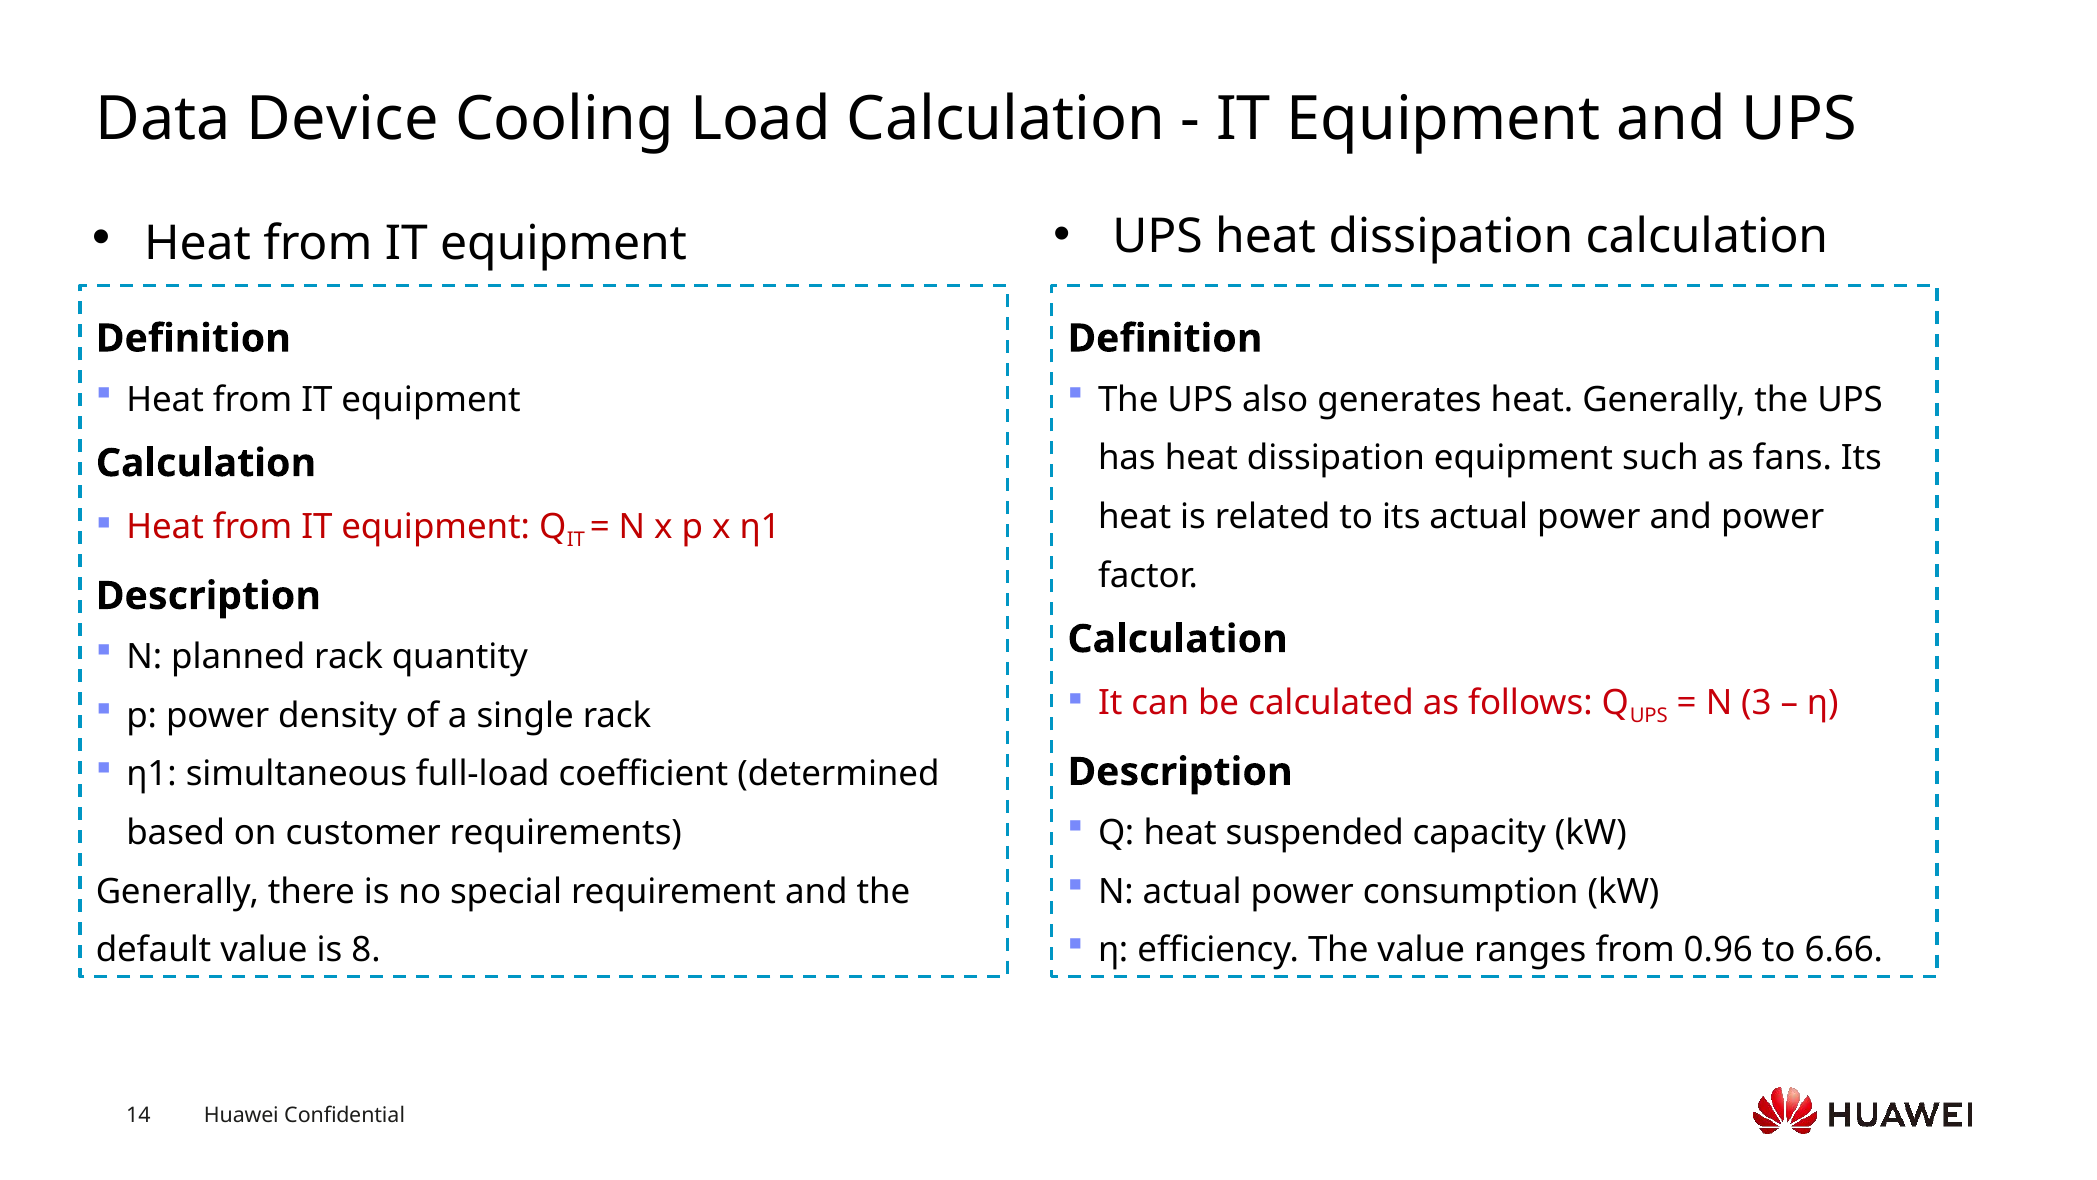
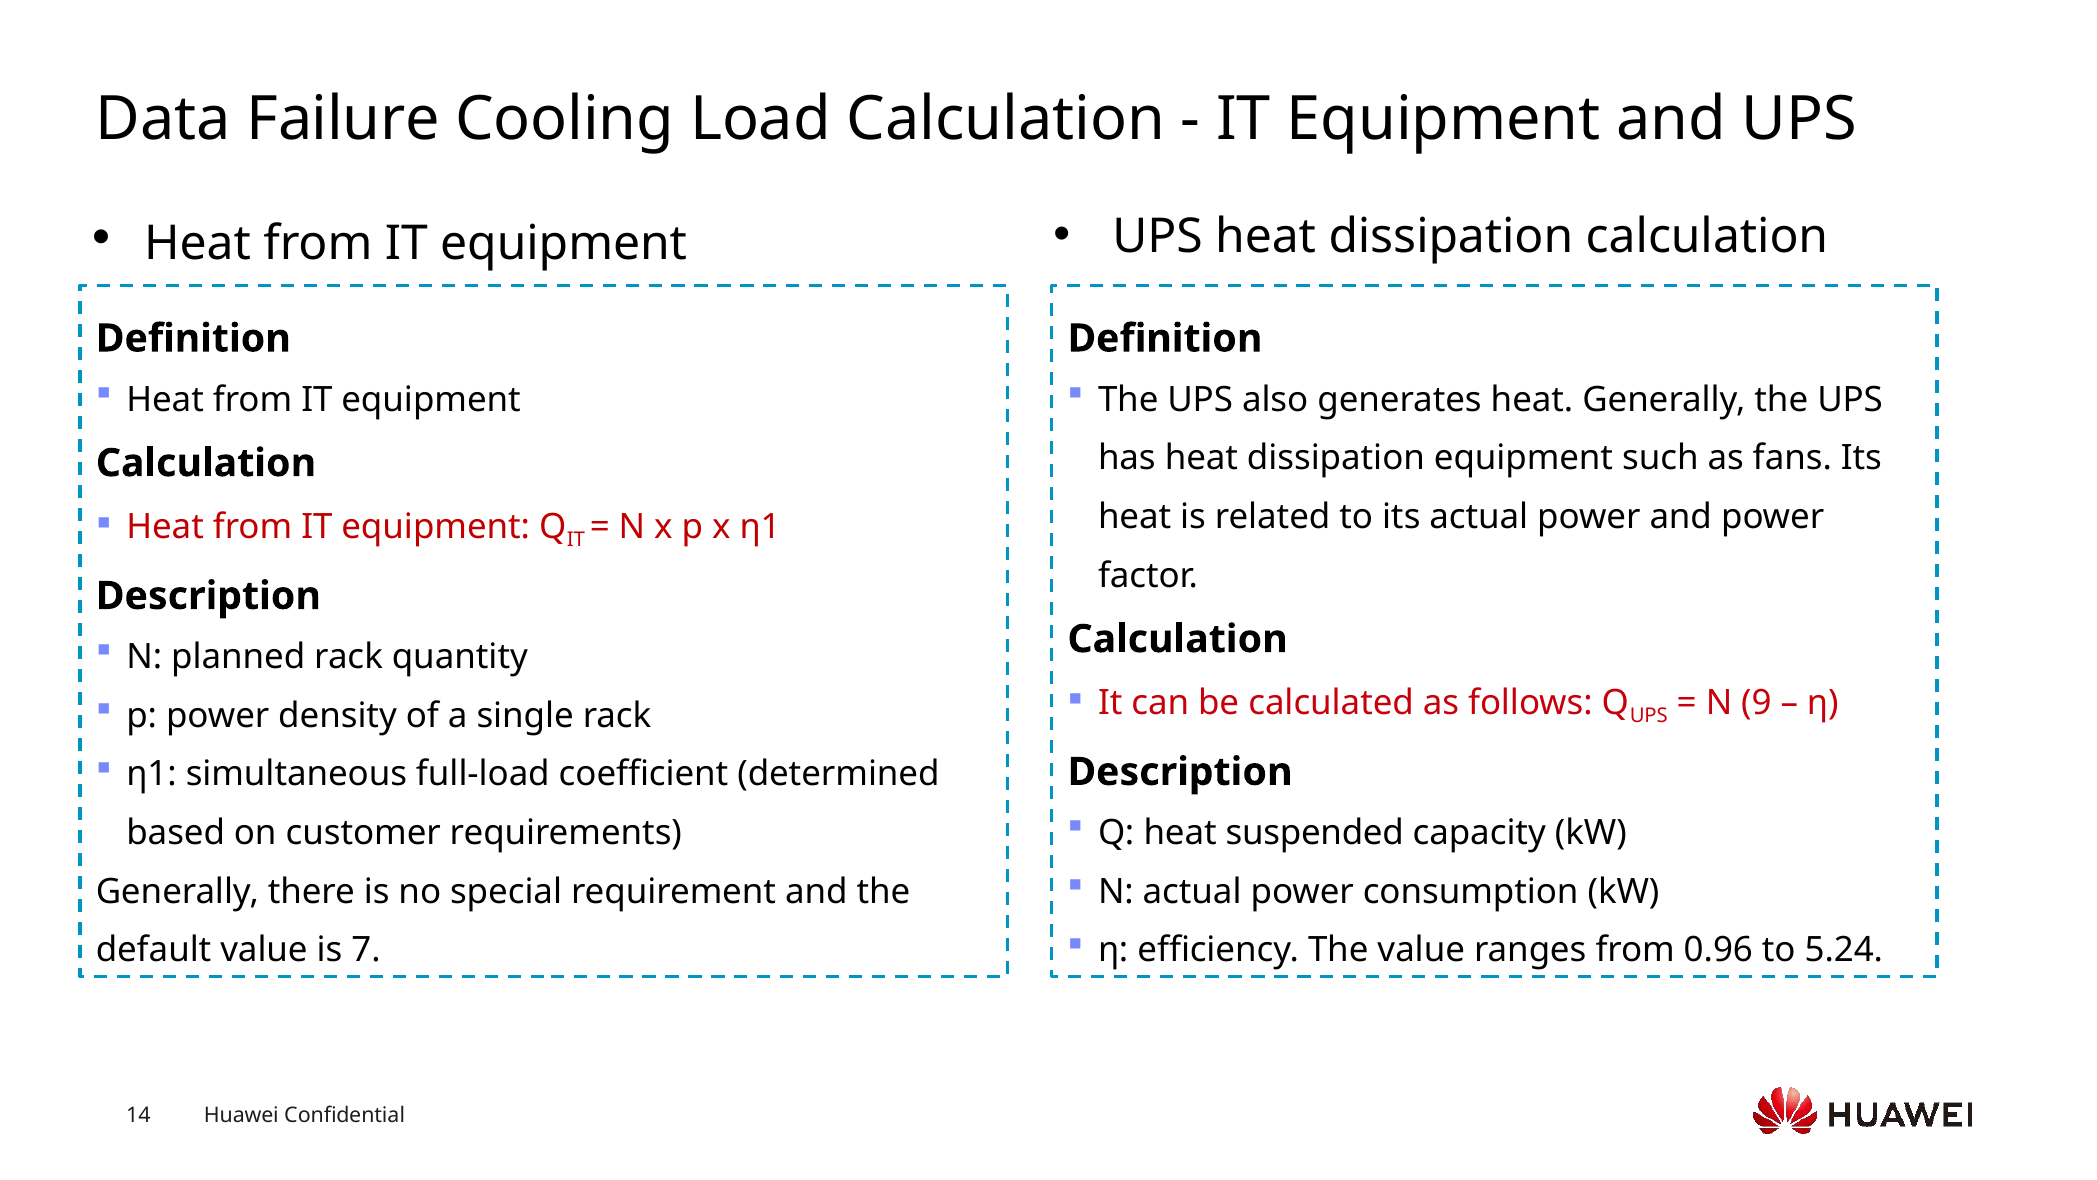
Device: Device -> Failure (343, 119)
3: 3 -> 9 (1756, 702)
6.66: 6.66 -> 5.24 (1844, 950)
8: 8 -> 7 (366, 950)
